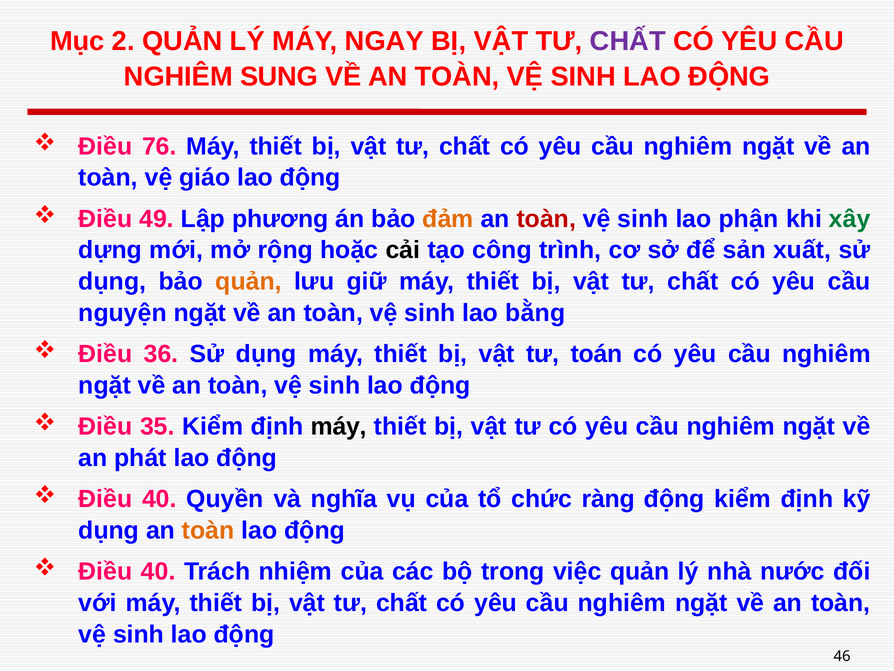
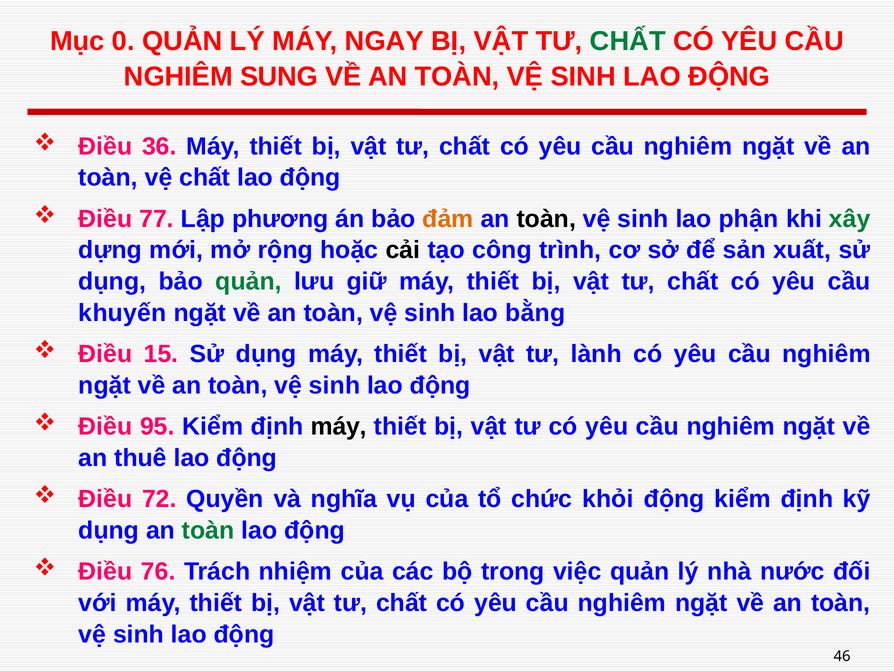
2: 2 -> 0 (123, 41)
CHẤT colour: purple -> green (628, 41)
76: 76 -> 36 (159, 146)
vệ giáo: giáo -> chất (205, 178)
49: 49 -> 77 (157, 219)
toàn colour: red -> black (546, 219)
quản colour: orange -> green (248, 281)
nguyện: nguyện -> khuyến (123, 313)
36: 36 -> 15 (161, 354)
toán: toán -> lành (596, 354)
35: 35 -> 95 (157, 426)
phát: phát -> thuê (141, 458)
40: 40 -> 72 (159, 499)
ràng: ràng -> khỏi (608, 499)
toàn colour: orange -> green (208, 530)
40: 40 -> 76 (158, 571)
